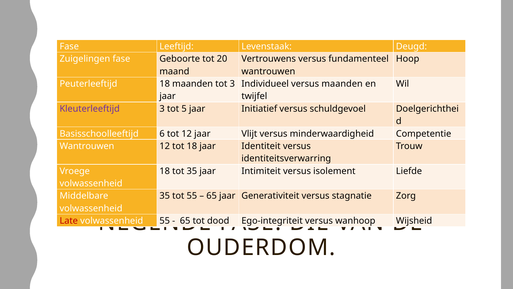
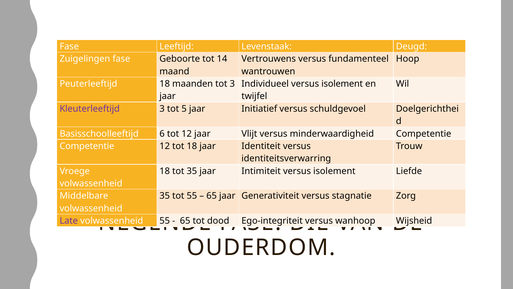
20: 20 -> 14 (222, 59)
maanden: maanden -> isolement (342, 84)
Wantrouwen: Wantrouwen -> Competentie (87, 146)
Late colour: red -> purple (69, 221)
